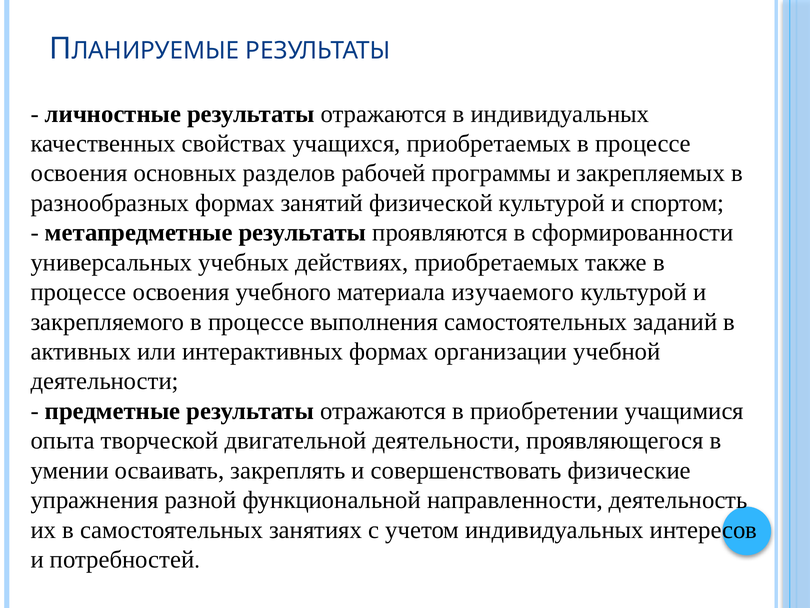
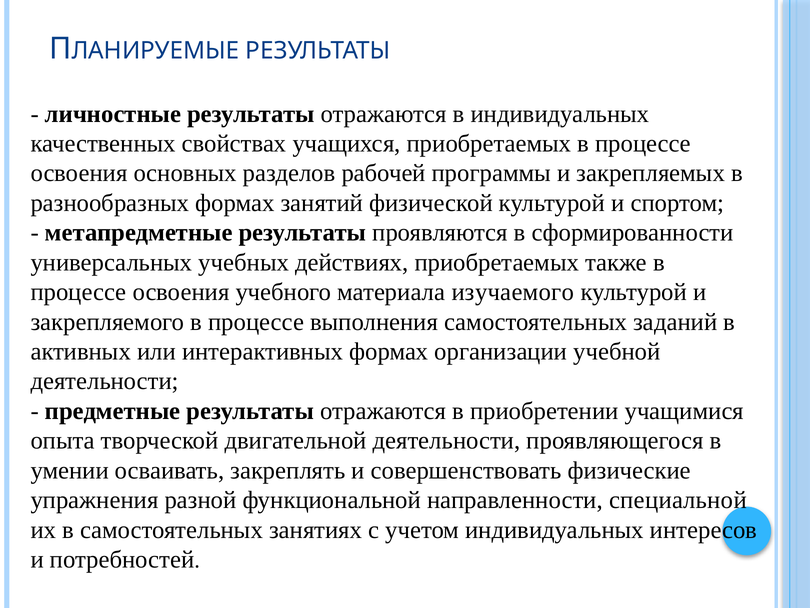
деятельность: деятельность -> специальной (678, 500)
